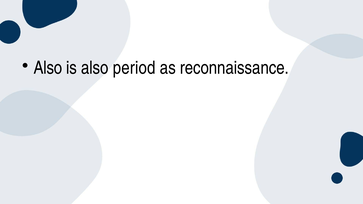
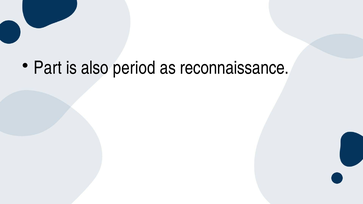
Also: Also -> Part (48, 68)
